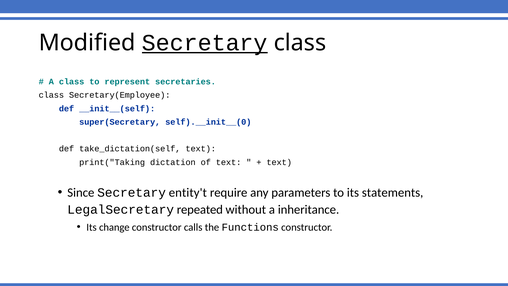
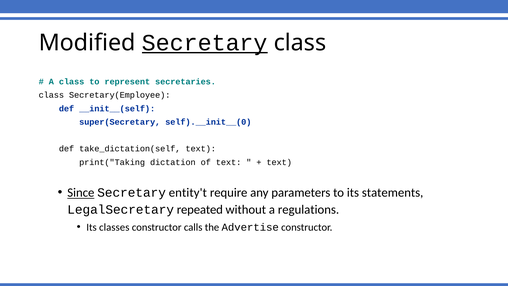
Since underline: none -> present (81, 193)
inheritance: inheritance -> regulations (308, 209)
change: change -> classes (114, 227)
Functions: Functions -> Advertise (250, 227)
